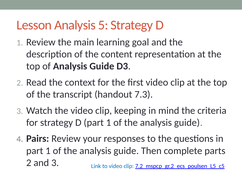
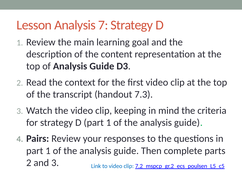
5: 5 -> 7 (103, 25)
